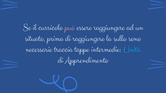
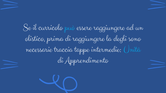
può colour: pink -> light blue (70, 27)
situato: situato -> olistico (35, 38)
sullo: sullo -> degli (120, 38)
